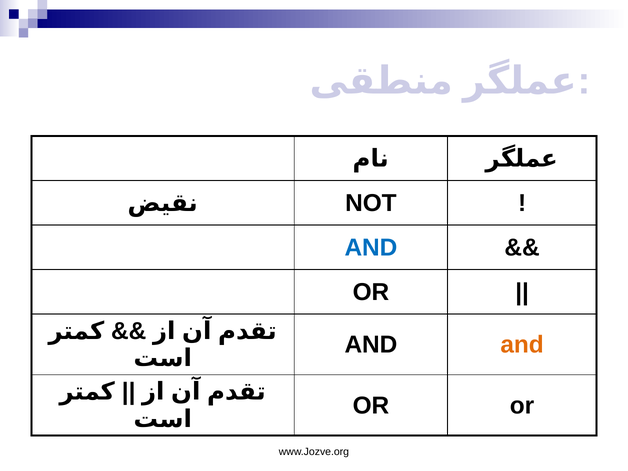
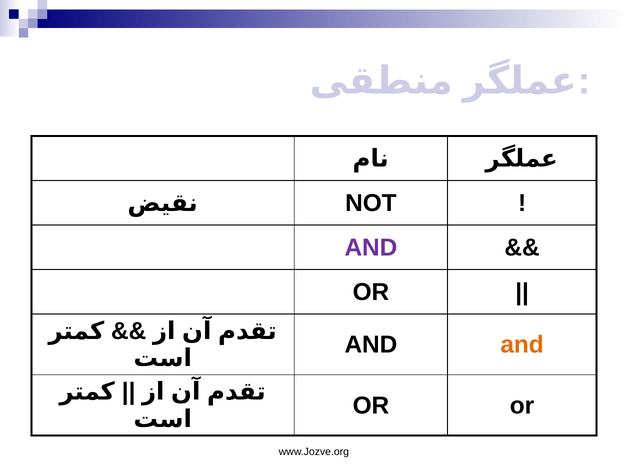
AND colour: blue -> purple (371, 248)
